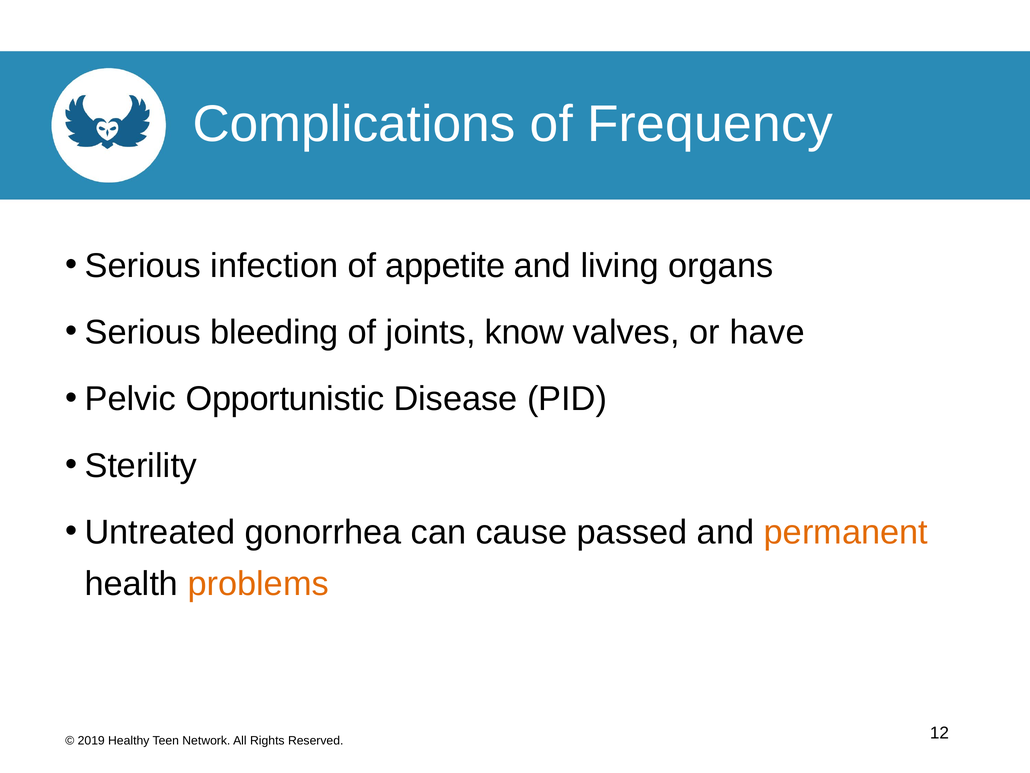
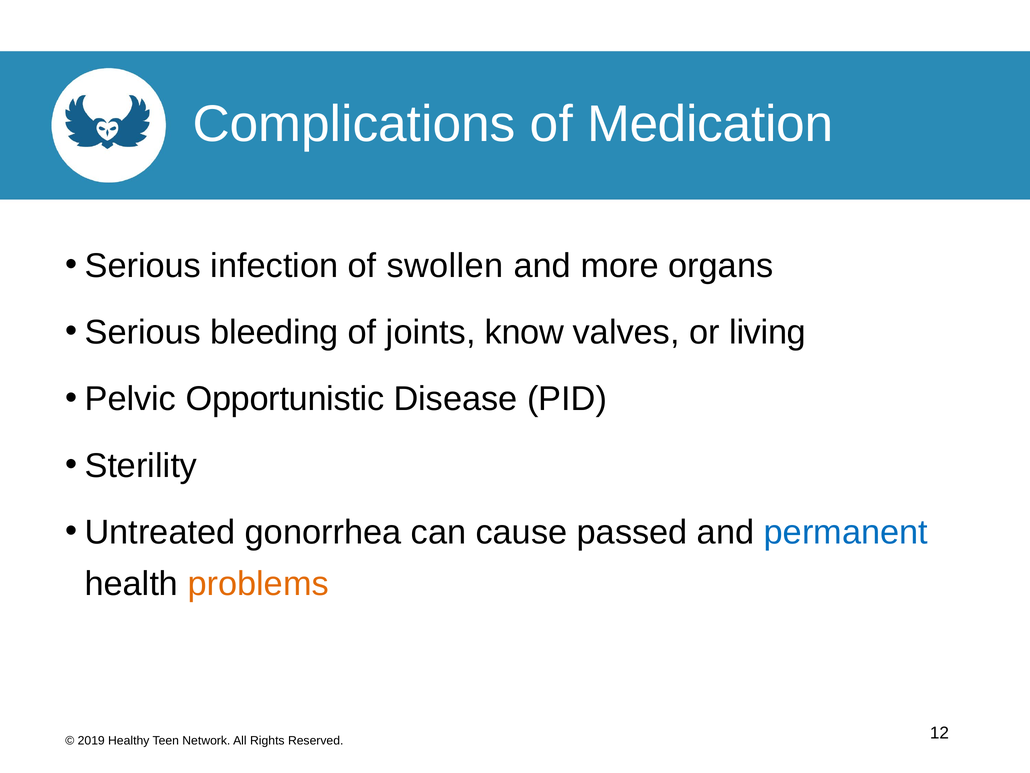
Frequency: Frequency -> Medication (710, 124)
appetite: appetite -> swollen (445, 266)
living: living -> more (620, 266)
have: have -> living (768, 332)
permanent colour: orange -> blue (846, 532)
